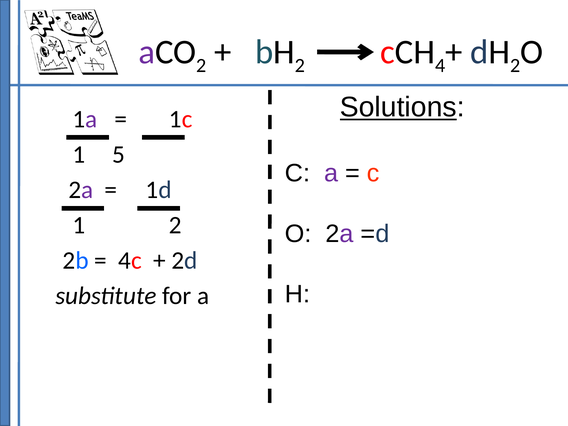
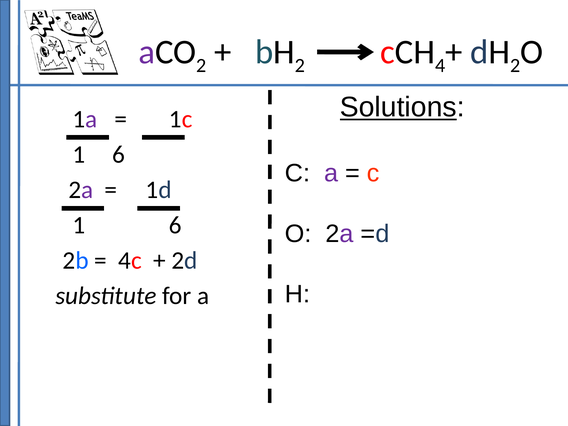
5: 5 -> 6 (119, 155)
2: 2 -> 6 (175, 225)
